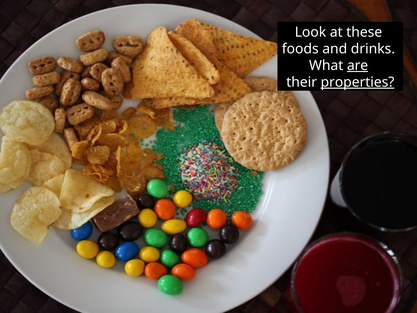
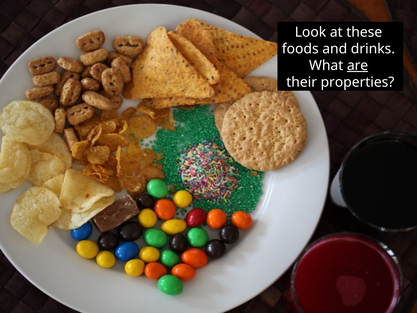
properties underline: present -> none (357, 82)
